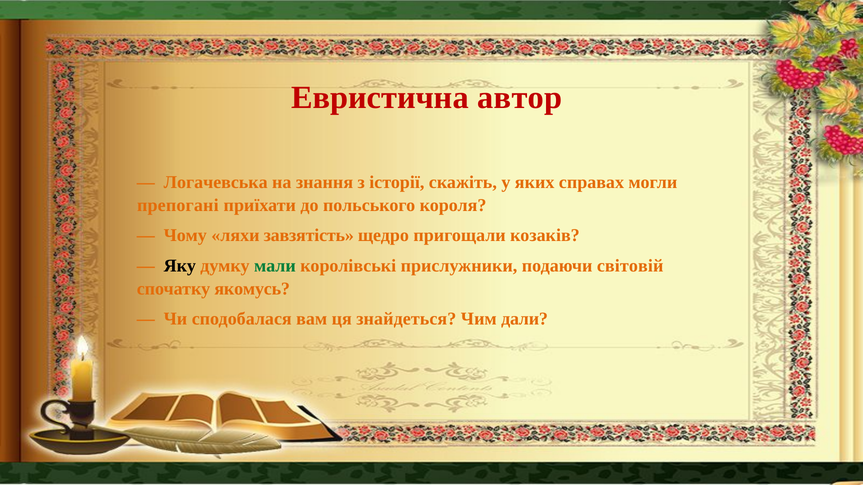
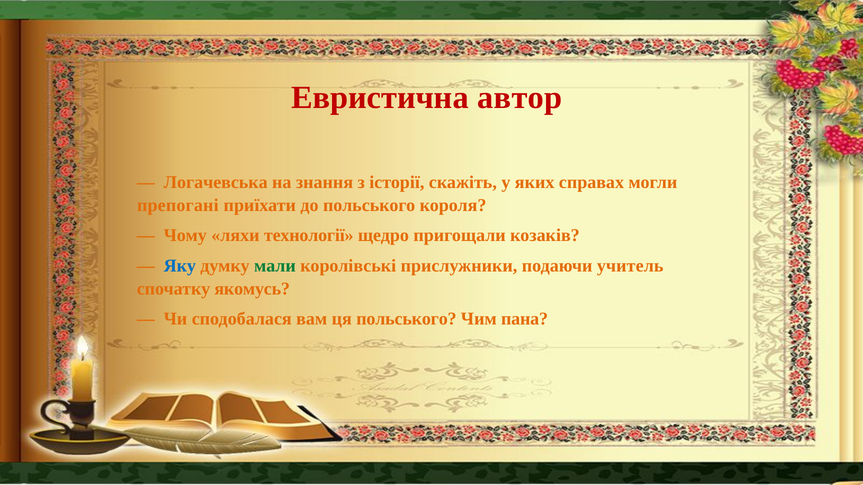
завзятість: завзятість -> технології (309, 236)
Яку colour: black -> blue (180, 266)
світовій: світовій -> учитель (630, 266)
ця знайдеться: знайдеться -> польського (406, 319)
дали: дали -> пана (525, 319)
